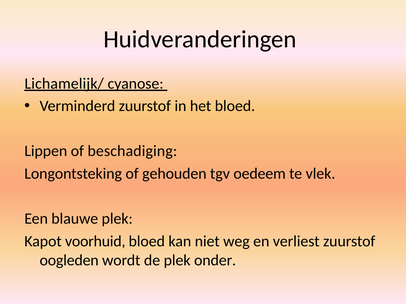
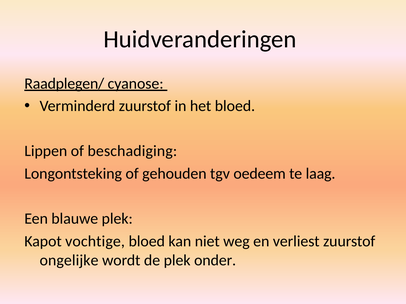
Lichamelijk/: Lichamelijk/ -> Raadplegen/ (64, 84)
vlek: vlek -> laag (321, 174)
voorhuid: voorhuid -> vochtige (95, 242)
oogleden: oogleden -> ongelijke (69, 261)
